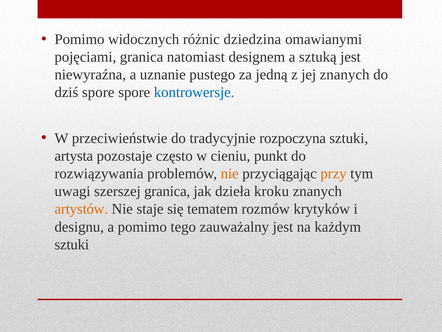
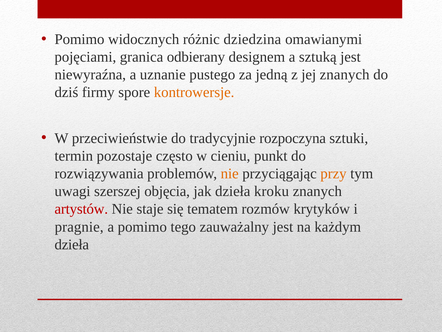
natomiast: natomiast -> odbierany (196, 57)
dziś spore: spore -> firmy (98, 92)
kontrowersje colour: blue -> orange (194, 92)
artysta: artysta -> termin (74, 156)
szerszej granica: granica -> objęcia (167, 191)
artystów colour: orange -> red (81, 209)
designu: designu -> pragnie (79, 226)
sztuki: sztuki -> dzieła (72, 244)
